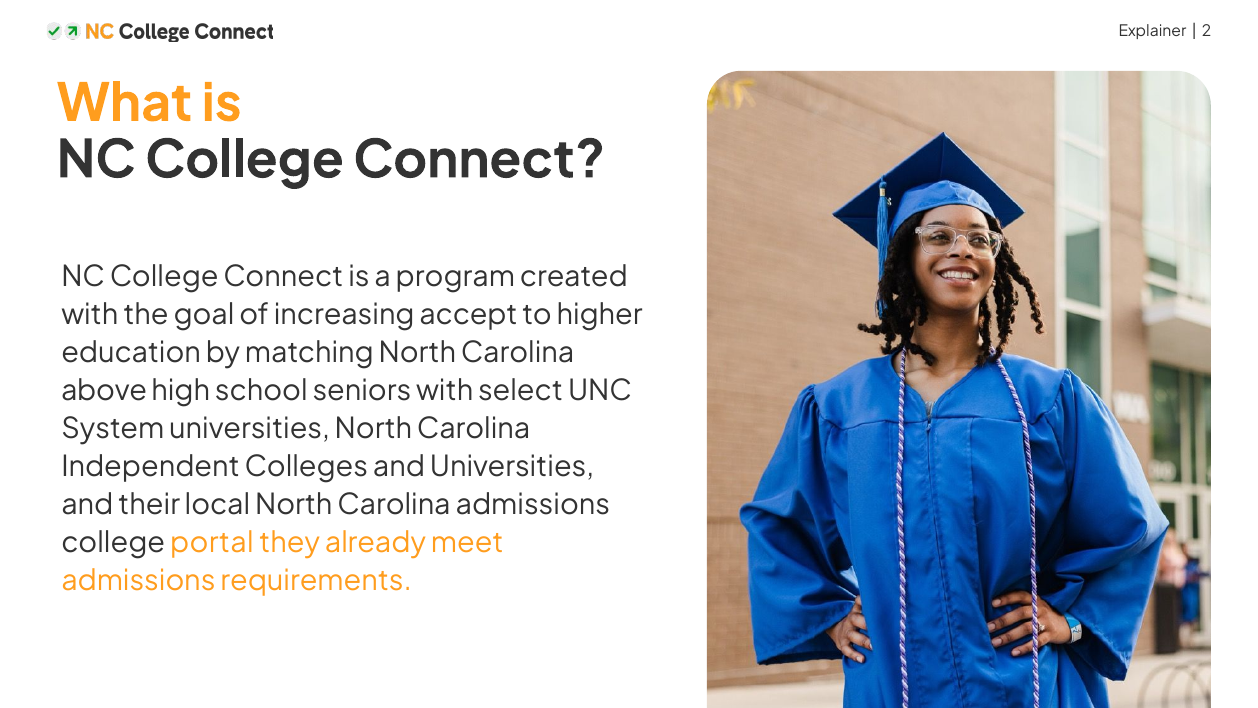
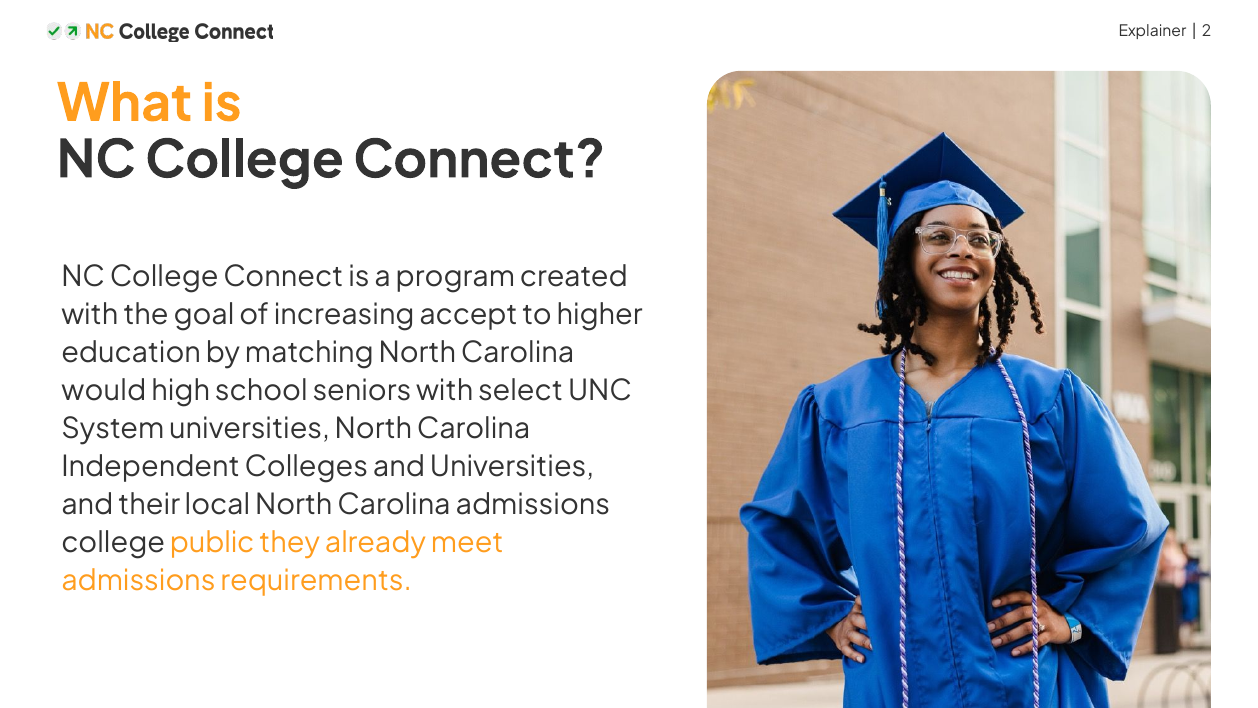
above: above -> would (104, 391)
portal: portal -> public (212, 543)
